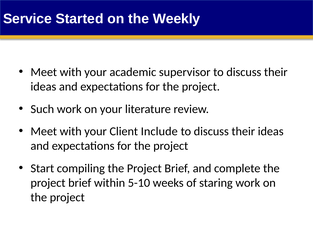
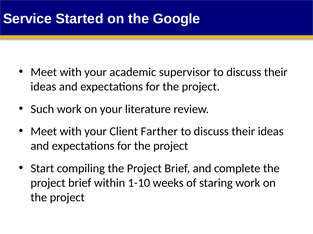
Weekly: Weekly -> Google (177, 19)
Include: Include -> Farther (159, 132)
5-10: 5-10 -> 1-10 (139, 183)
